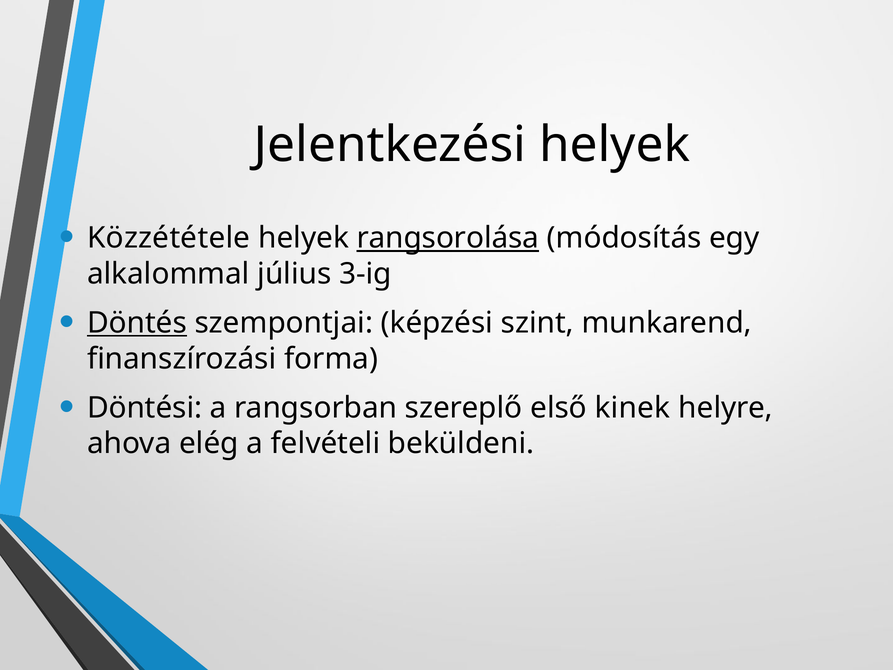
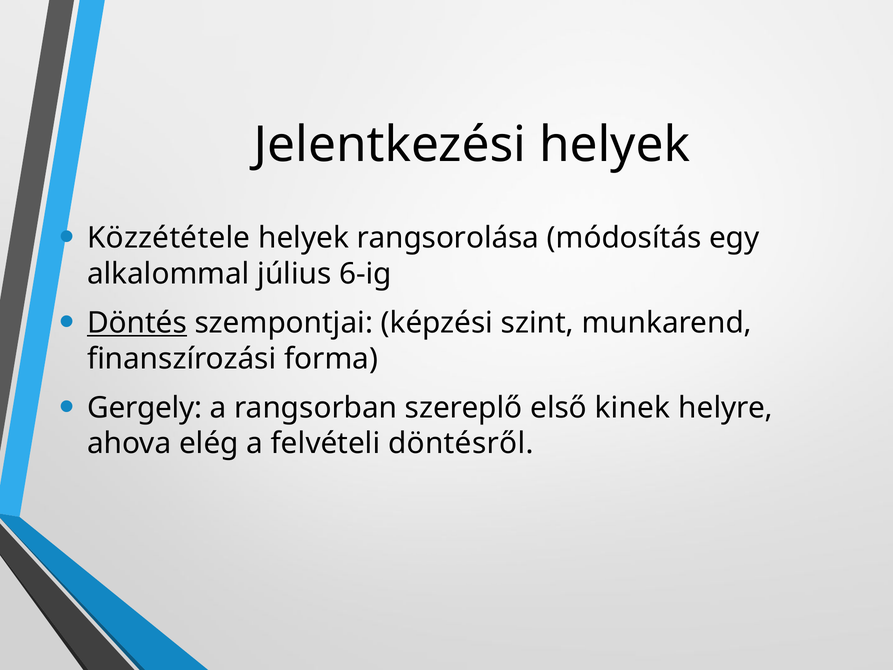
rangsorolása underline: present -> none (448, 238)
3-ig: 3-ig -> 6-ig (365, 274)
Döntési: Döntési -> Gergely (145, 408)
beküldeni: beküldeni -> döntésről (461, 443)
